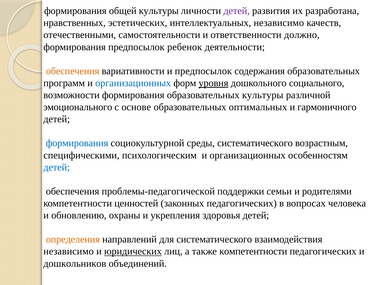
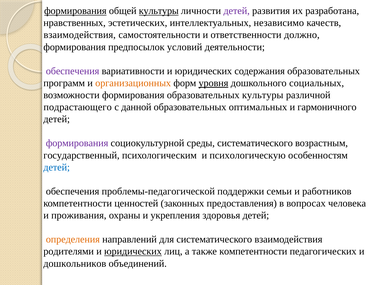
формирования underline: none -> present (75, 11)
культуры underline: none -> present (159, 11)
отечественными: отечественными -> взаимодействия (80, 35)
ребенок: ребенок -> условий (185, 47)
обеспечения colour: orange -> purple (73, 71)
вариативности и предпосылок: предпосылок -> юридических (203, 71)
организационных colour: blue -> orange (133, 83)
социального: социального -> социальных (317, 83)
эмоционального: эмоционального -> подрастающего (78, 107)
основе: основе -> данной (136, 107)
формирования colour: blue -> purple (77, 143)
специфическими: специфическими -> государственный (81, 155)
психологическим и организационных: организационных -> психологическую (248, 155)
родителями: родителями -> работников (327, 191)
законных педагогических: педагогических -> предоставления (242, 203)
обновлению: обновлению -> проживания (79, 215)
независимо: независимо -> родителями (69, 251)
